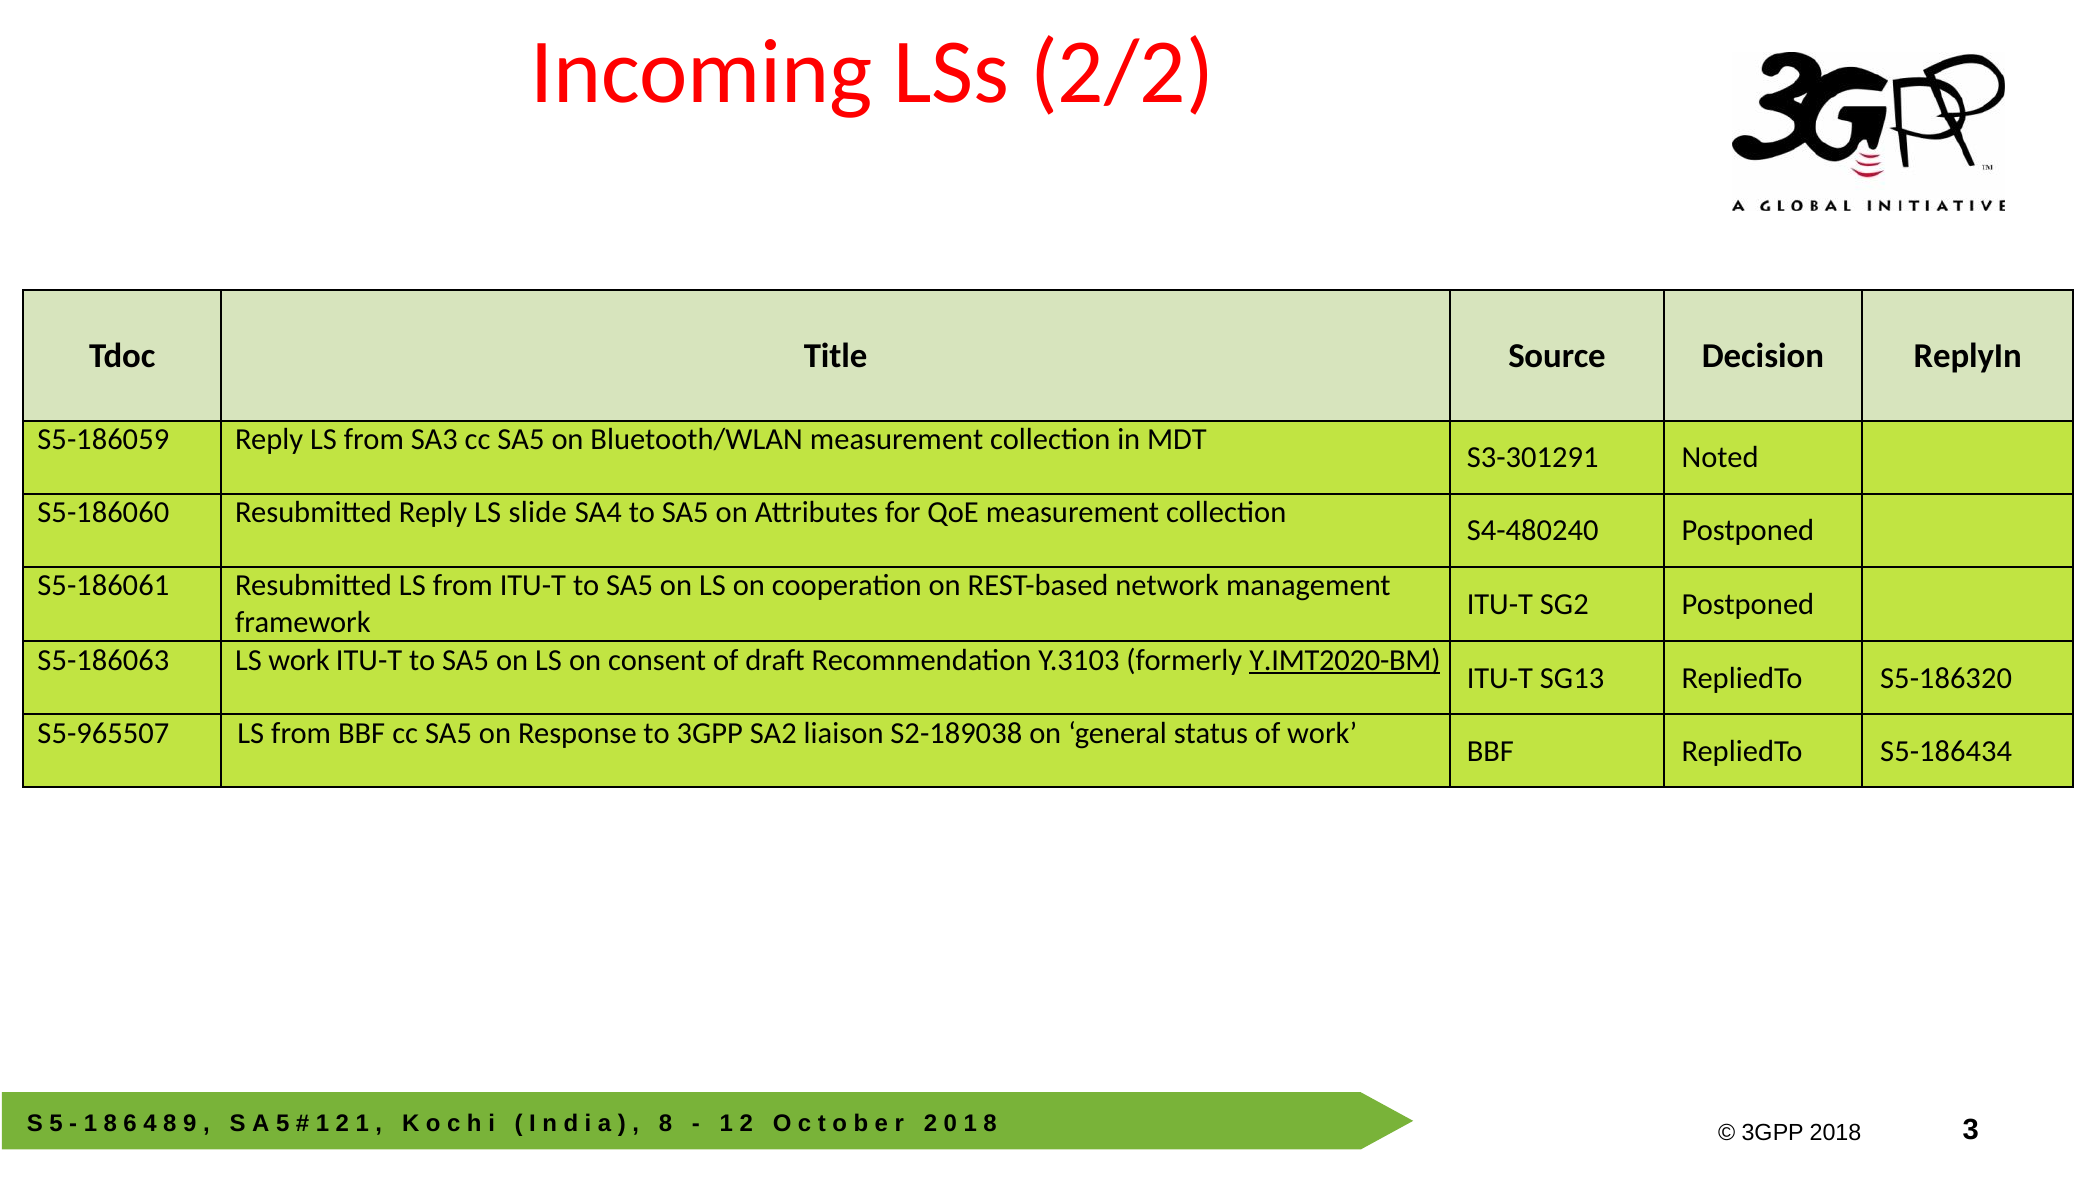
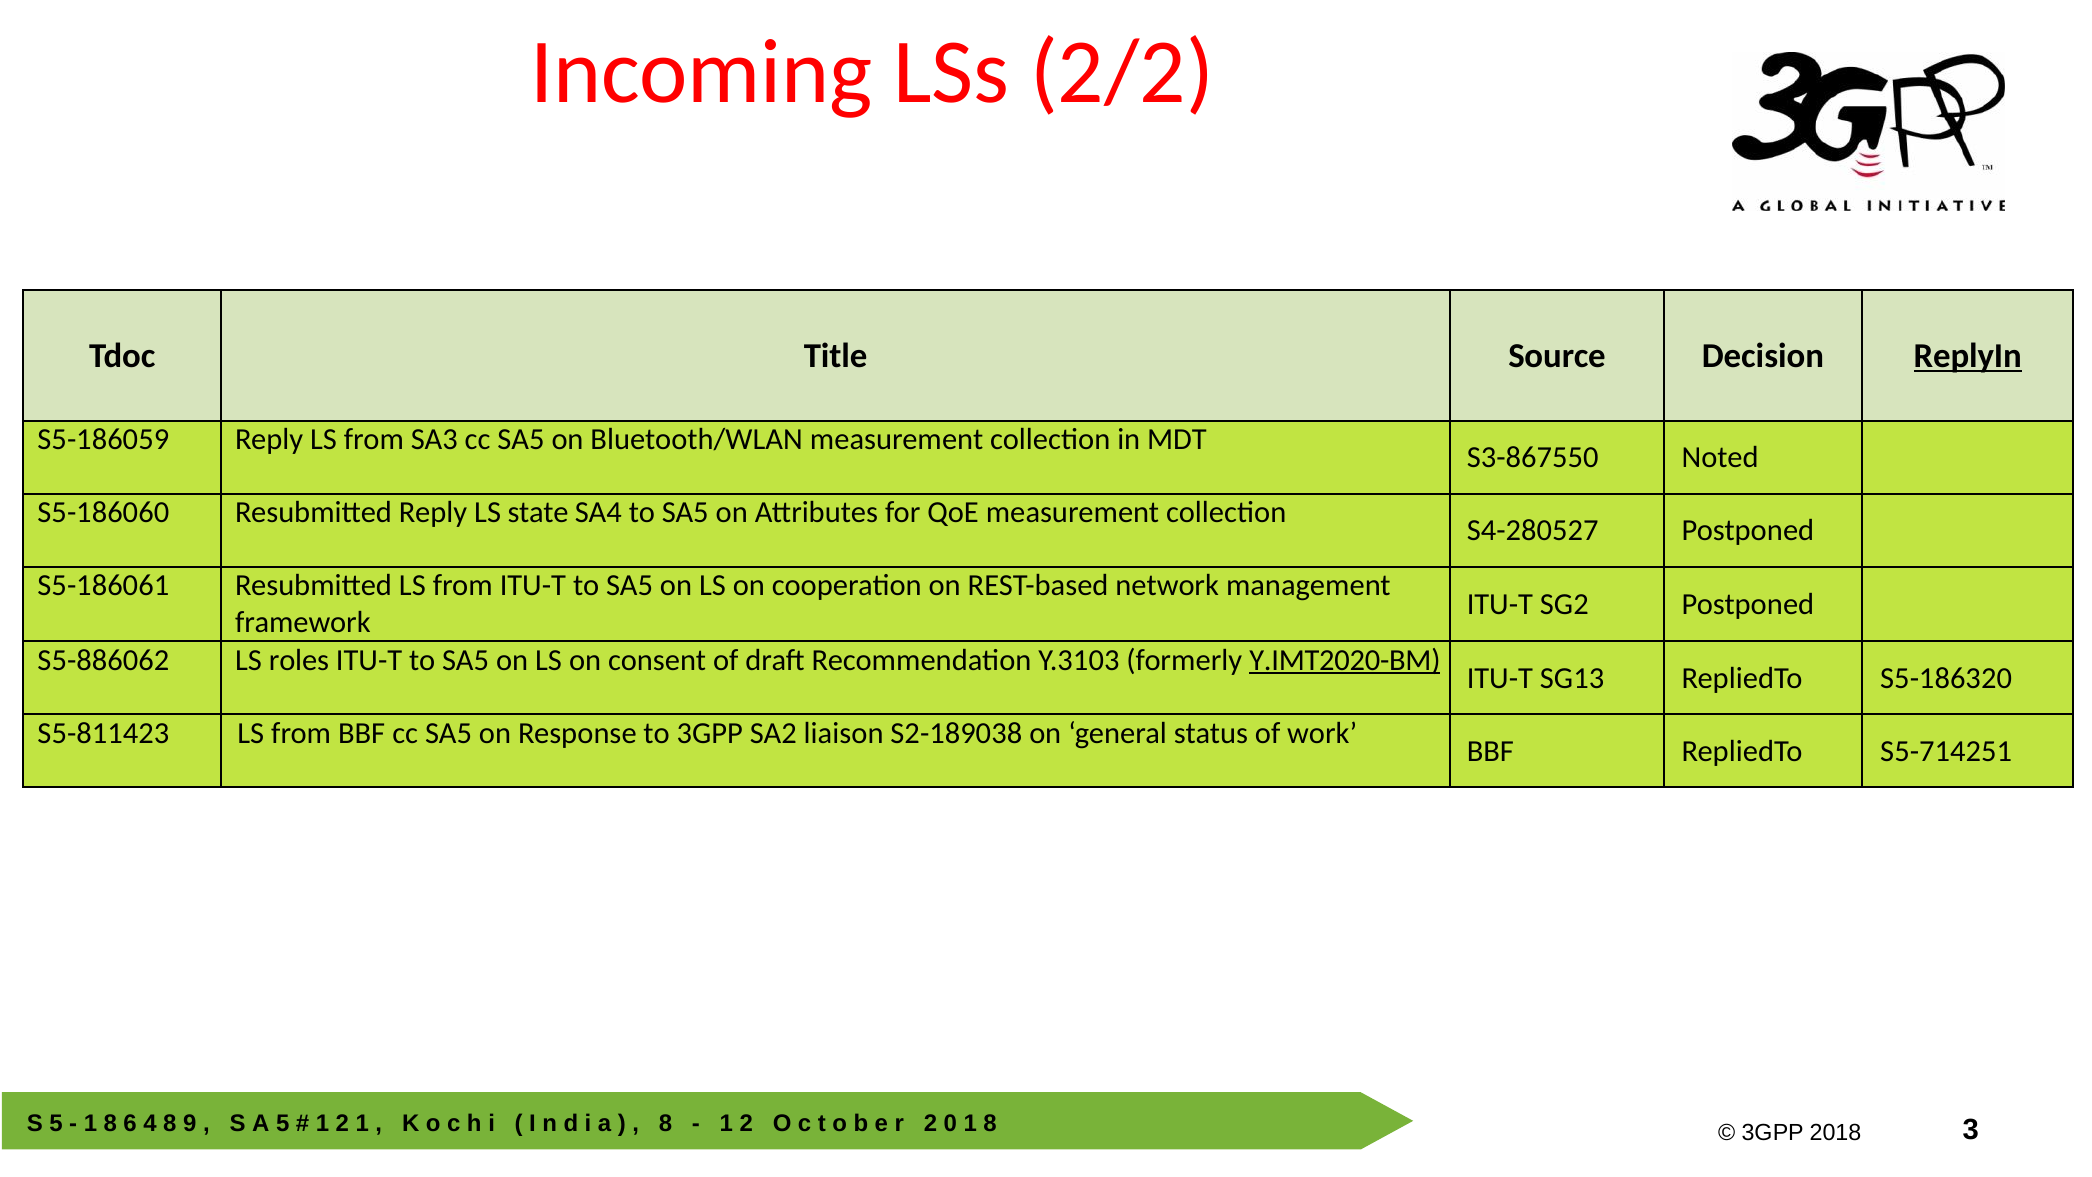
ReplyIn underline: none -> present (1968, 356)
S3-301291: S3-301291 -> S3-867550 (1533, 457)
slide: slide -> state (538, 513)
S4-480240: S4-480240 -> S4-280527 (1533, 531)
S5-186063: S5-186063 -> S5-886062 (103, 660)
LS work: work -> roles (299, 660)
S5-965507: S5-965507 -> S5-811423 (103, 733)
S5-186434: S5-186434 -> S5-714251 (1946, 751)
